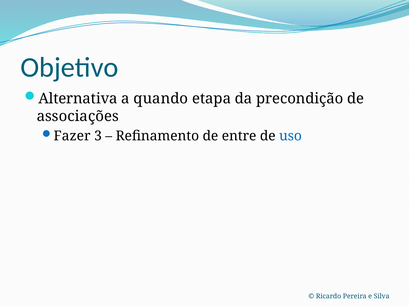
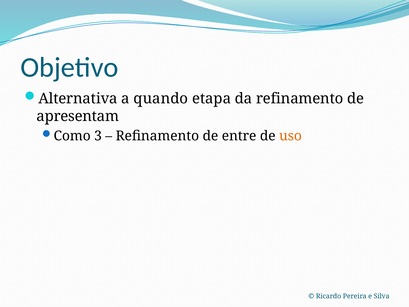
da precondição: precondição -> refinamento (300, 98)
associações: associações -> apresentam (78, 116)
Fazer: Fazer -> Como (72, 136)
uso colour: blue -> orange (290, 136)
